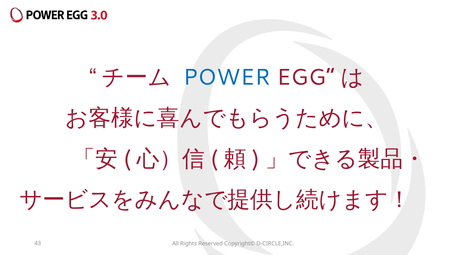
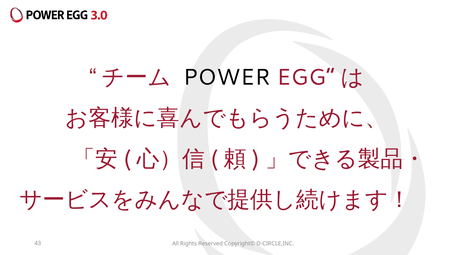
POWER colour: blue -> black (227, 77)
